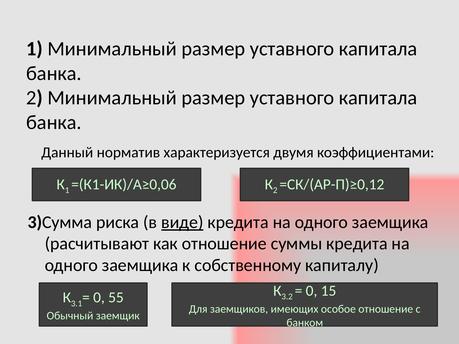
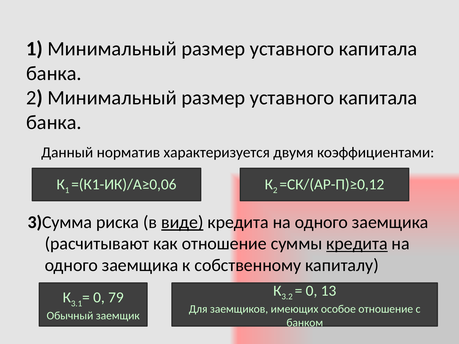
кредита underline: none -> present (357, 244)
15: 15 -> 13 (329, 291)
55: 55 -> 79 (116, 298)
